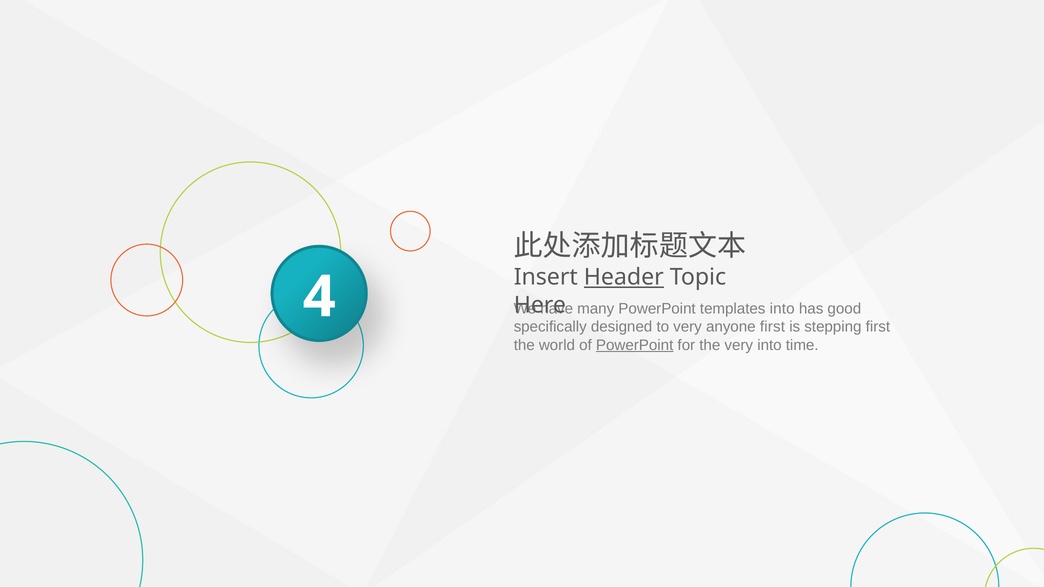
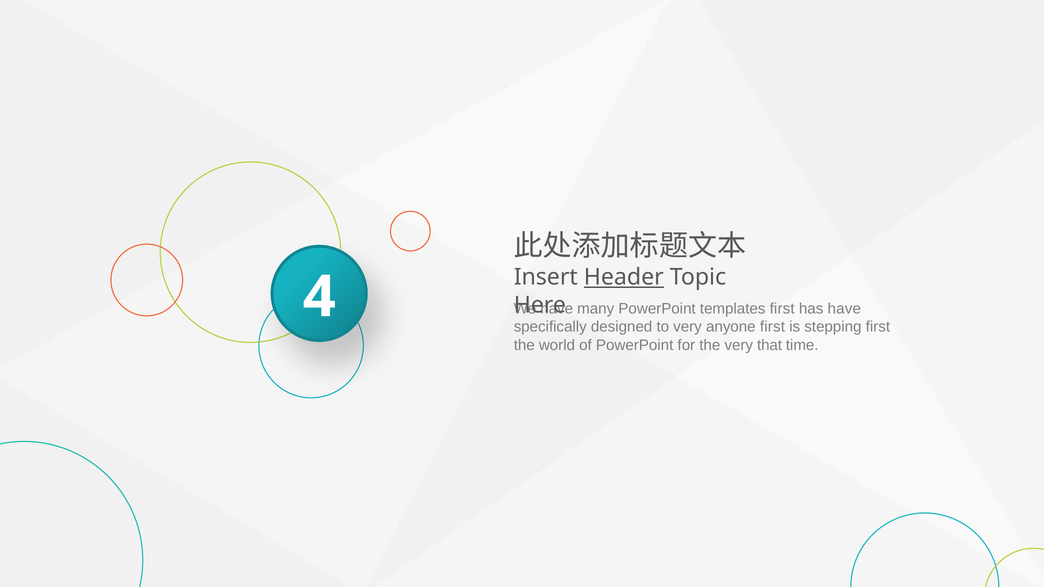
templates into: into -> first (782, 309)
has good: good -> have (844, 309)
PowerPoint underline: present -> none (635, 345)
very into: into -> that (770, 345)
